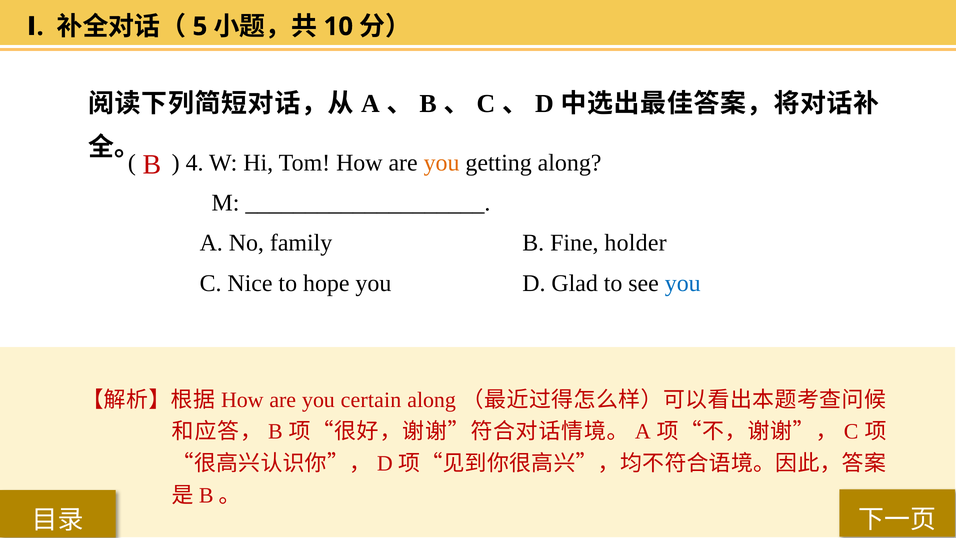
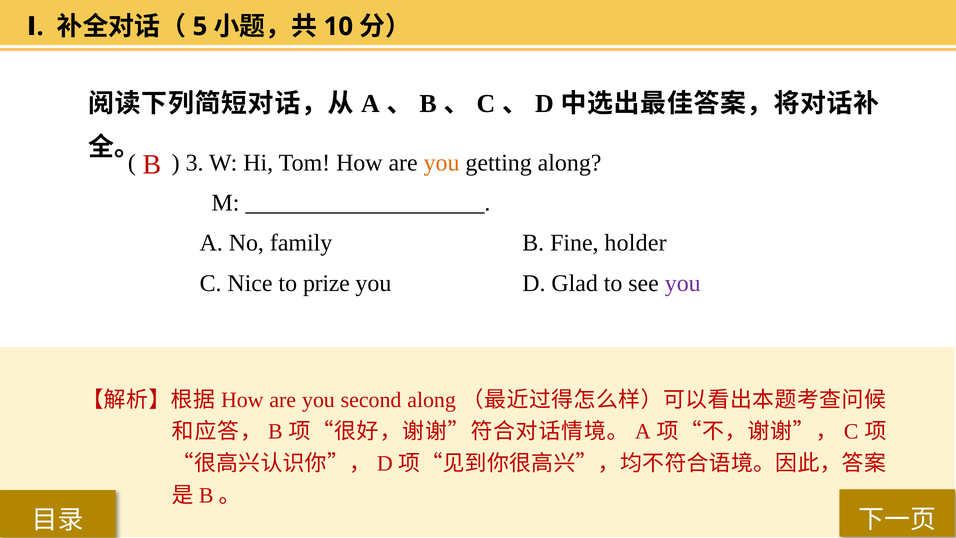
4: 4 -> 3 (195, 163)
hope: hope -> prize (326, 283)
you colour: blue -> purple (683, 283)
certain: certain -> second (371, 400)
